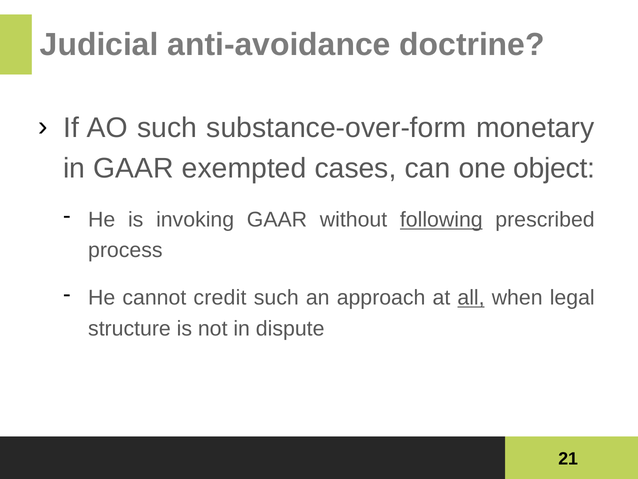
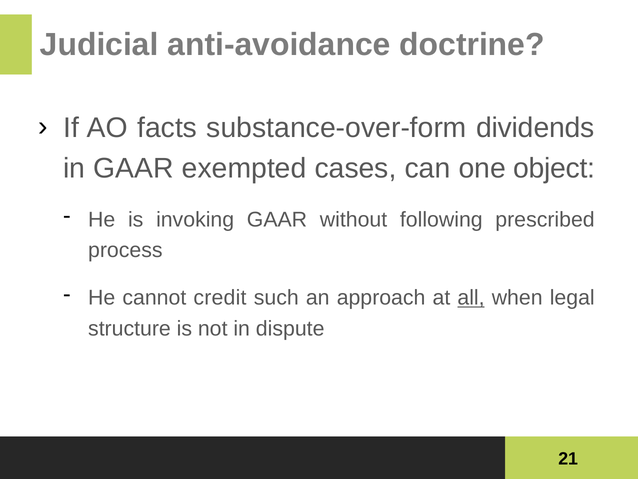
AO such: such -> facts (167, 128)
monetary: monetary -> dividends (535, 128)
following underline: present -> none (441, 220)
